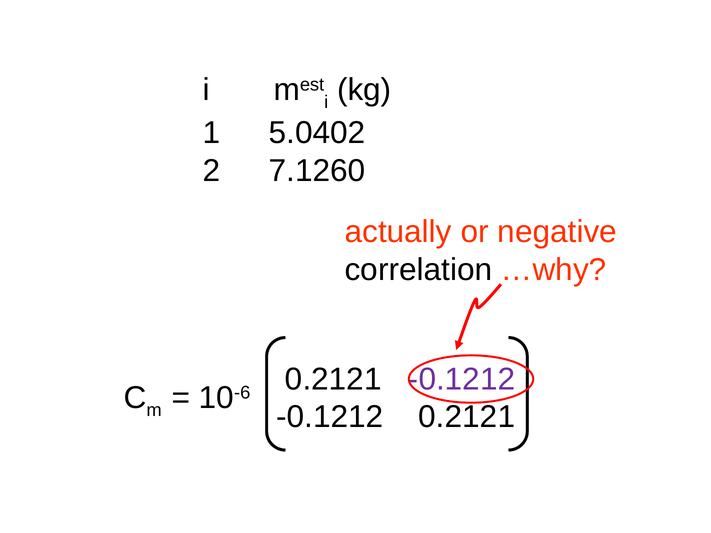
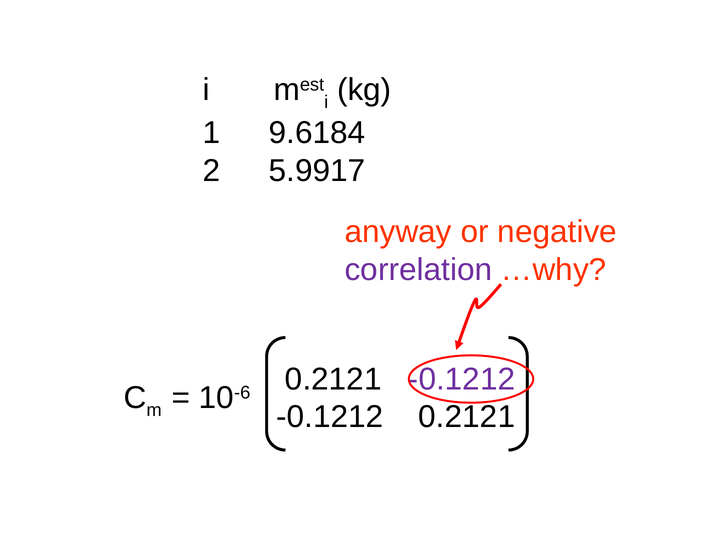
5.0402: 5.0402 -> 9.6184 (317, 133)
7.1260: 7.1260 -> 5.9917 (317, 171)
actually: actually -> anyway (398, 232)
correlation colour: black -> purple (418, 270)
